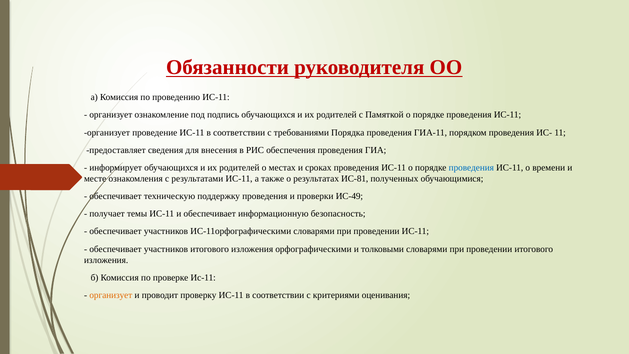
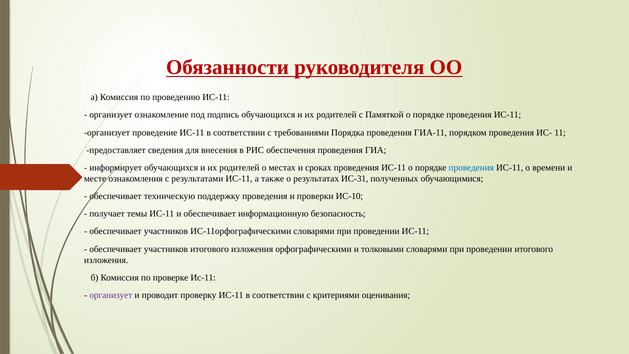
ИС-81: ИС-81 -> ИС-31 (355, 179)
ИС-49: ИС-49 -> ИС-10 (349, 196)
организует colour: orange -> purple (111, 295)
